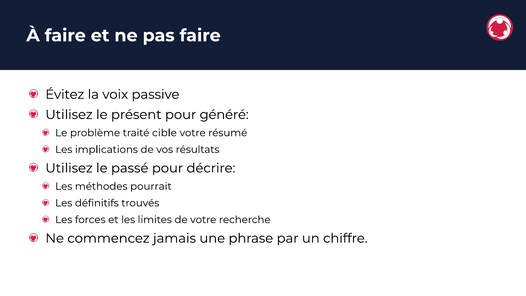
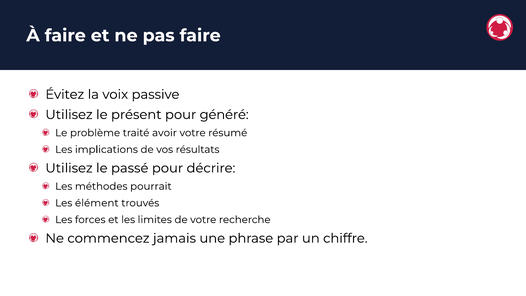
cible: cible -> avoir (164, 133)
définitifs: définitifs -> élément (97, 203)
